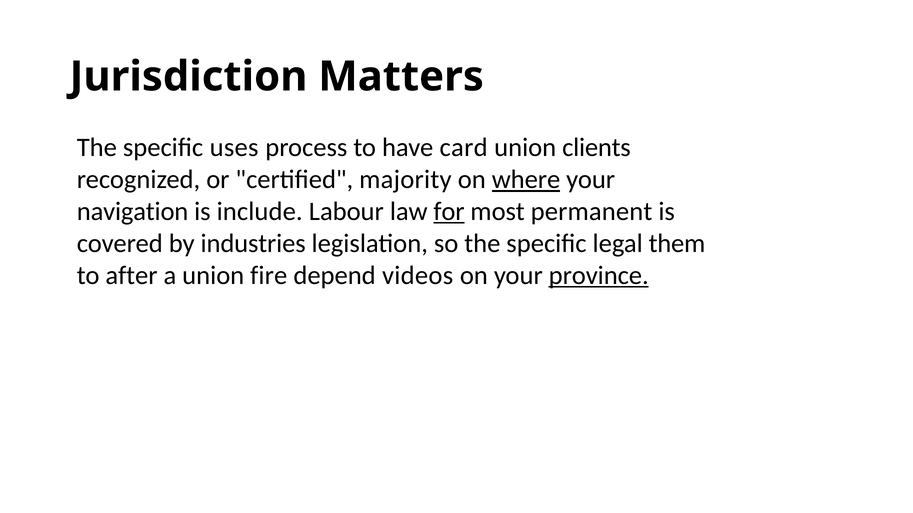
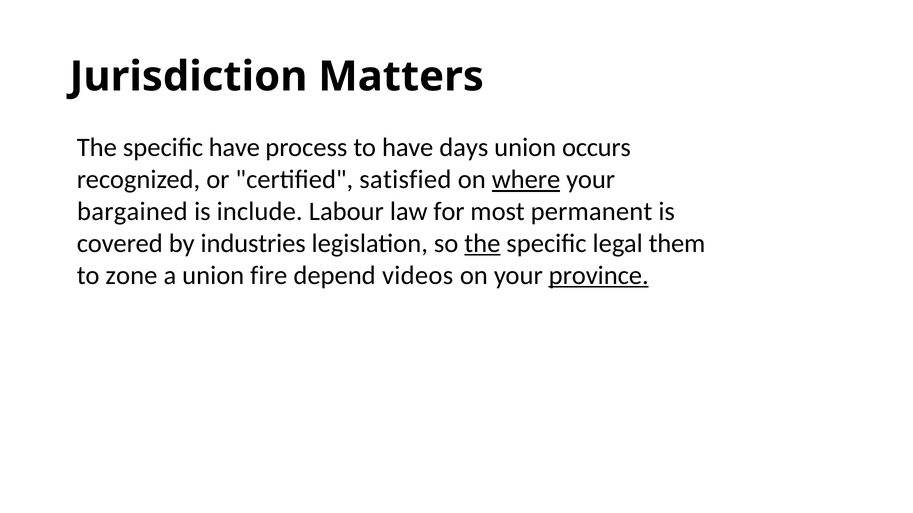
specific uses: uses -> have (234, 148)
card: card -> days (464, 148)
clients: clients -> occurs (596, 148)
majority: majority -> satisfied (405, 180)
navigation: navigation -> bargained (132, 212)
for underline: present -> none (449, 212)
the underline: none -> present (482, 244)
after: after -> zone (131, 276)
